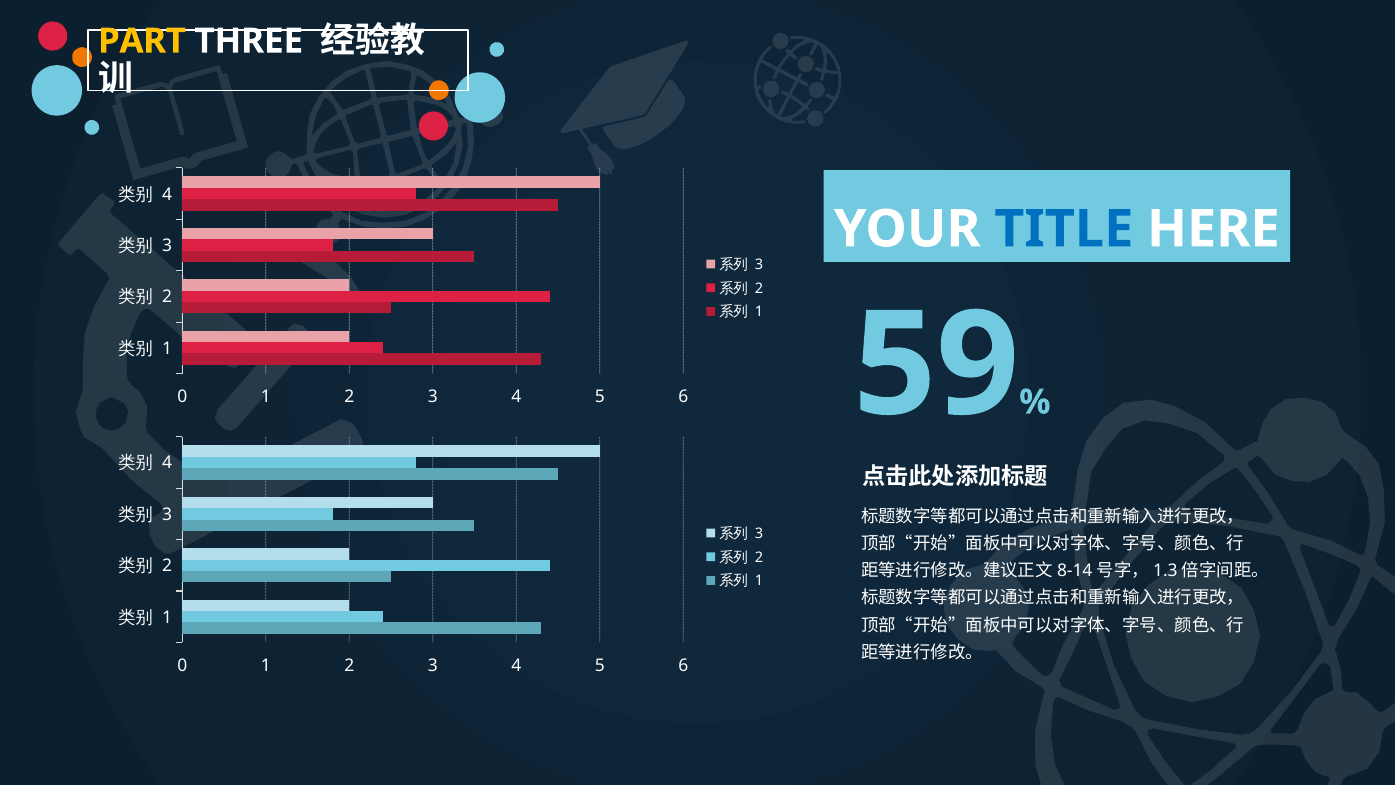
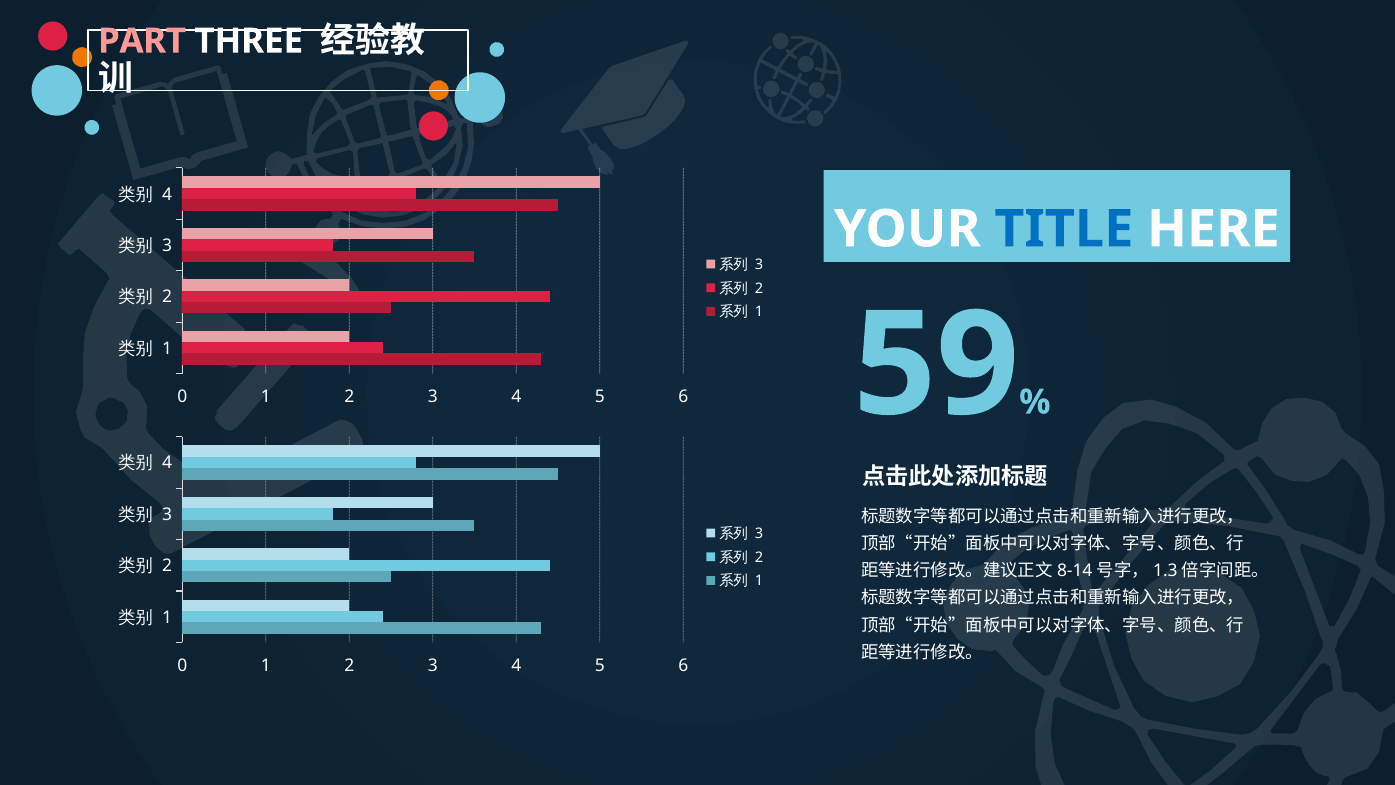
PART colour: yellow -> pink (142, 41)
